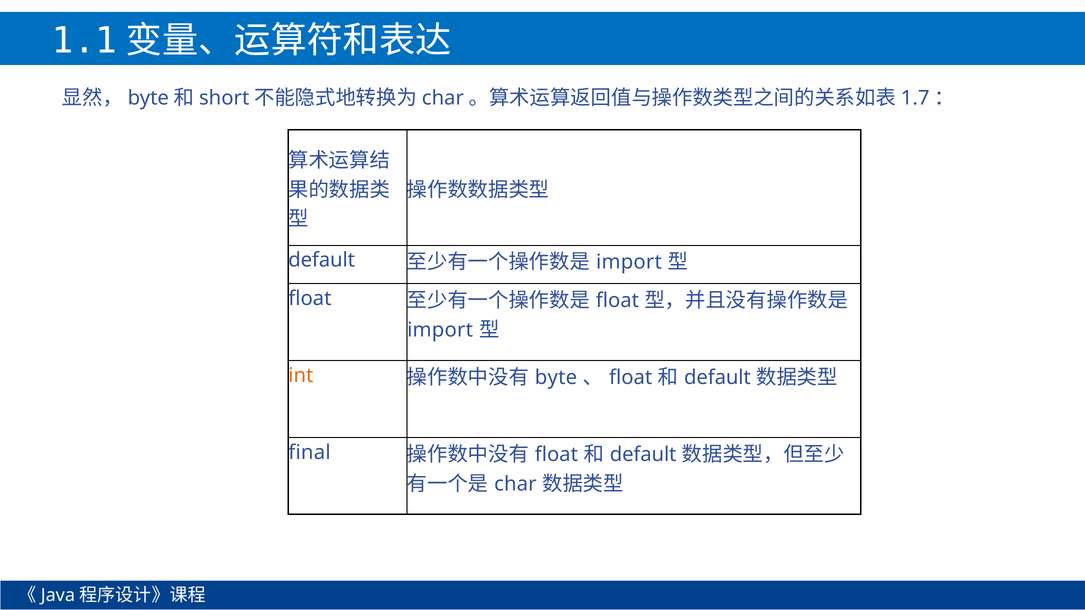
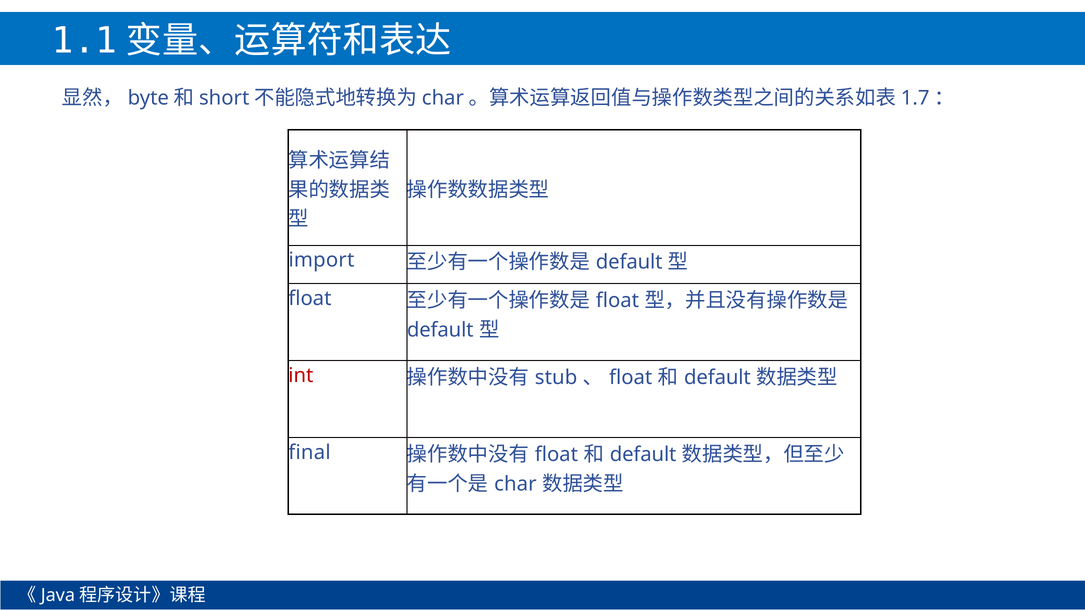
default: default -> import (321, 260)
import: import -> default (629, 262)
import: import -> default (440, 330)
int colour: orange -> red (301, 376)
byte: byte -> stub (556, 378)
